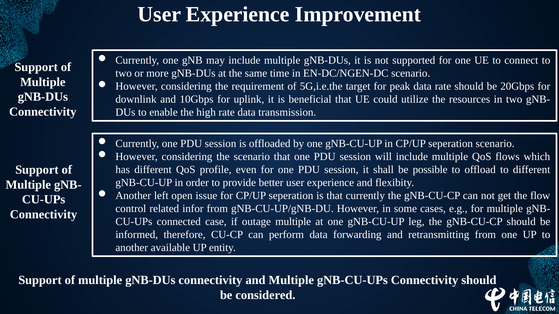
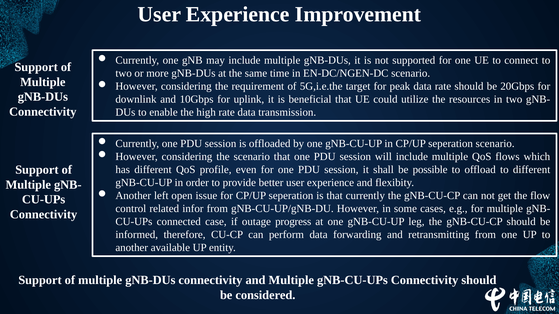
outage multiple: multiple -> progress (293, 222)
